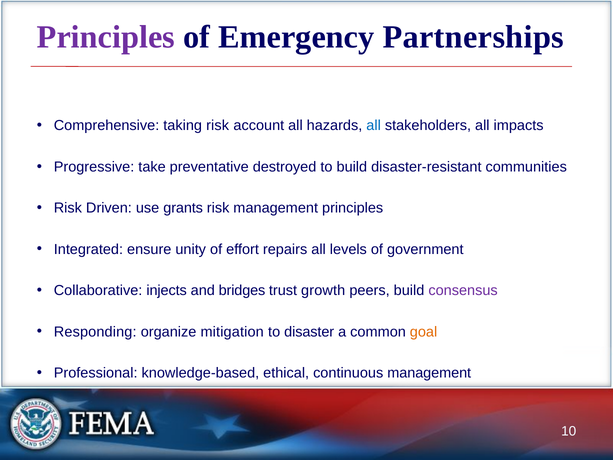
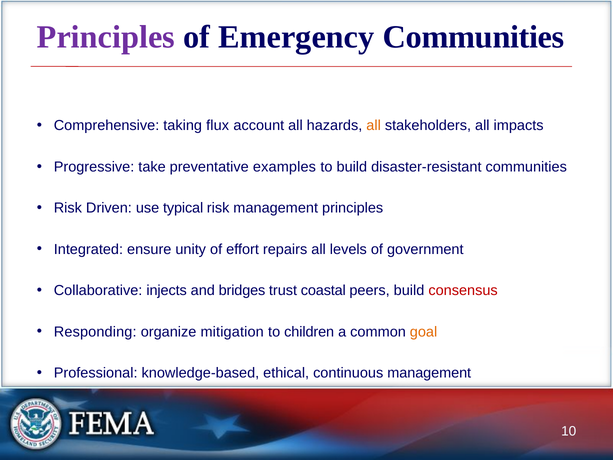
Emergency Partnerships: Partnerships -> Communities (474, 37)
taking risk: risk -> flux (218, 126)
all colour: blue -> orange (374, 126)
destroyed: destroyed -> examples (284, 167)
grants: grants -> typical (183, 208)
growth: growth -> coastal (323, 290)
consensus colour: purple -> red (463, 290)
disaster: disaster -> children (309, 332)
